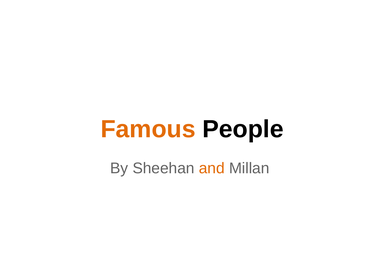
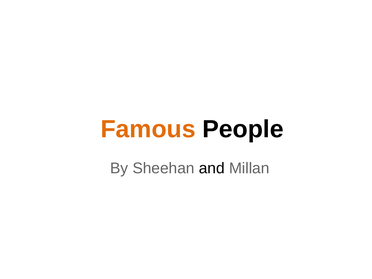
and colour: orange -> black (212, 168)
